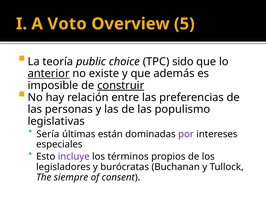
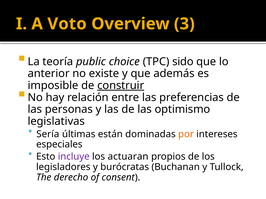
5: 5 -> 3 (184, 24)
anterior underline: present -> none (49, 74)
populismo: populismo -> optimismo (182, 110)
por colour: purple -> orange (186, 134)
términos: términos -> actuaran (128, 157)
siempre: siempre -> derecho (71, 178)
